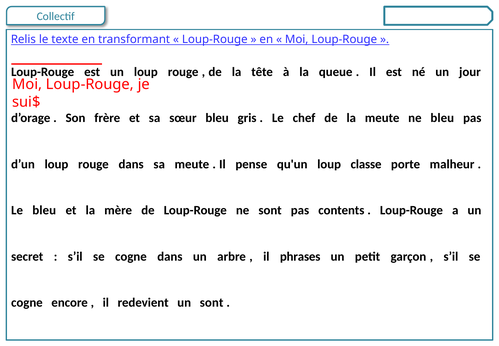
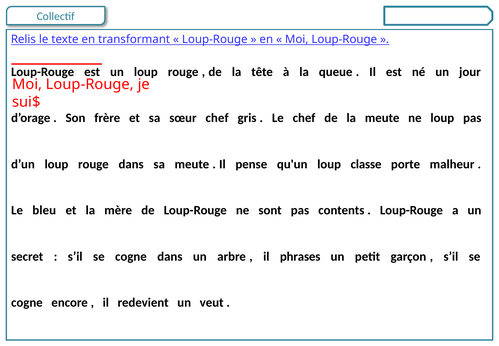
sœur bleu: bleu -> chef (217, 118)
ne bleu: bleu -> loup (442, 118)
un sont: sont -> veut (212, 302)
